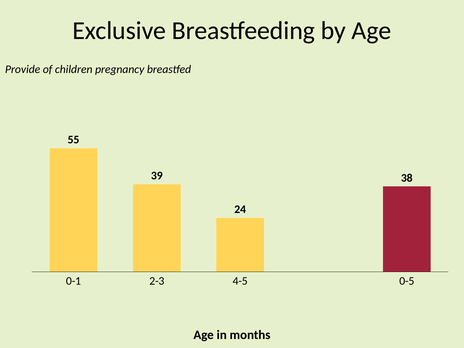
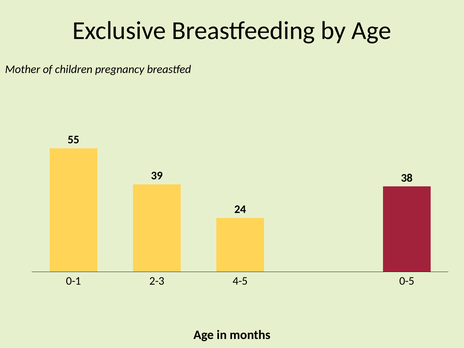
Provide: Provide -> Mother (23, 69)
